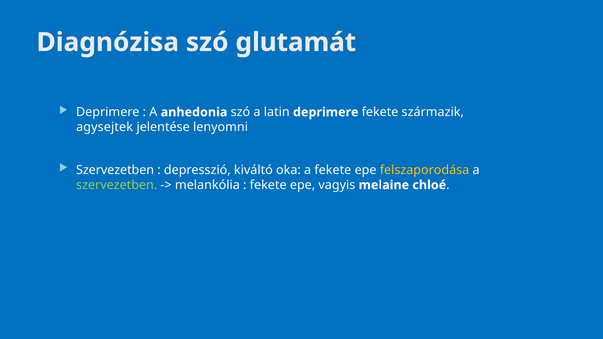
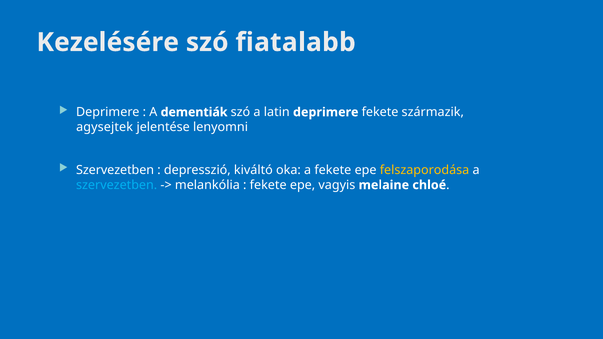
Diagnózisa: Diagnózisa -> Kezelésére (108, 42)
glutamát: glutamát -> fiatalabb (296, 42)
anhedonia: anhedonia -> dementiák (194, 112)
szervezetben colour: light green -> light blue (117, 185)
